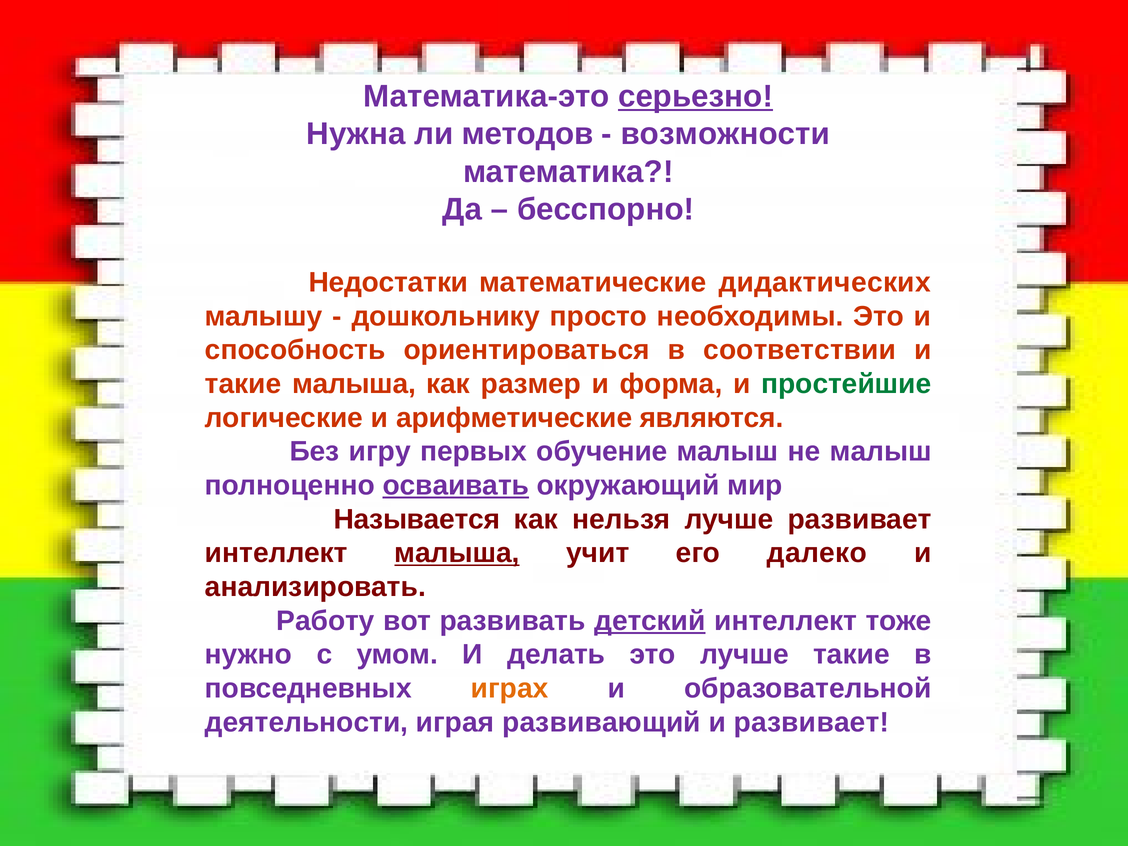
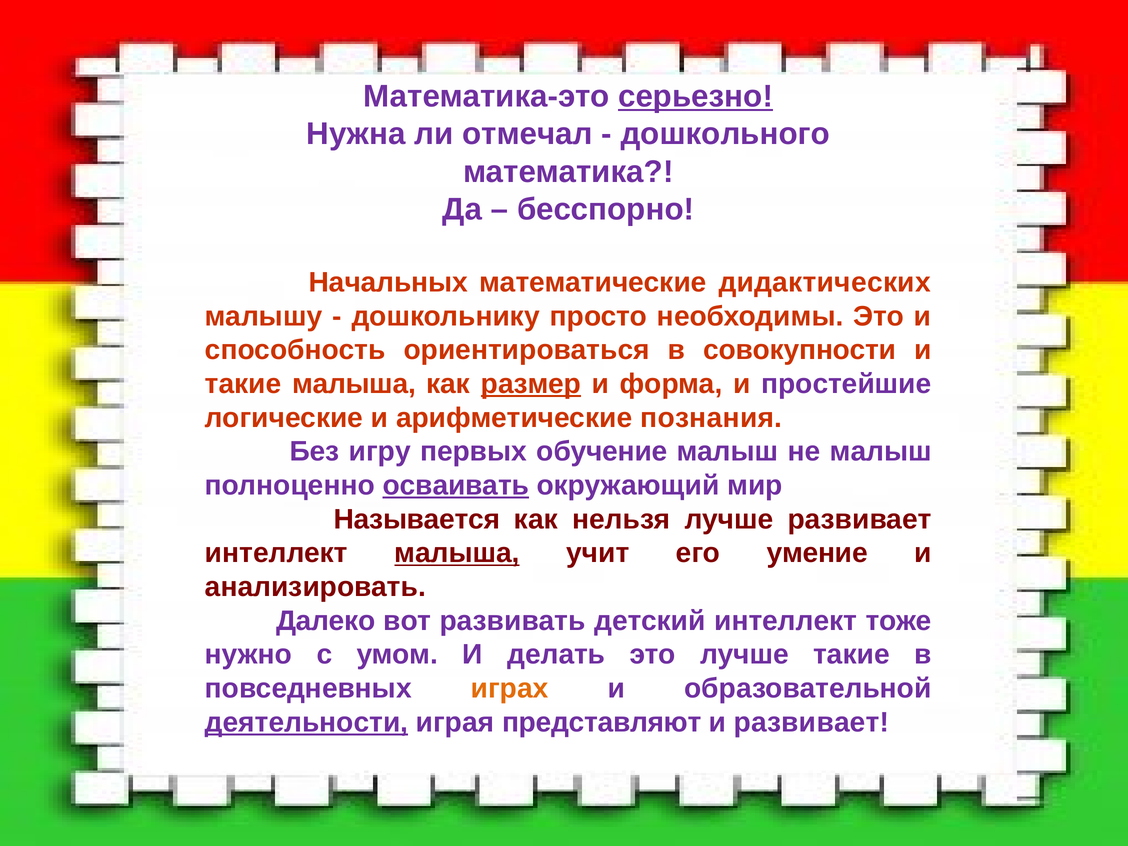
методов: методов -> отмечал (527, 134)
возможности: возможности -> дошкольного (725, 134)
Недостатки: Недостатки -> Начальных (388, 282)
соответствии: соответствии -> совокупности (800, 350)
размер underline: none -> present (531, 384)
простейшие colour: green -> purple (846, 384)
являются: являются -> познания (711, 418)
далеко: далеко -> умение (817, 553)
Работу: Работу -> Далеко (326, 621)
детский underline: present -> none (650, 621)
деятельности underline: none -> present (307, 722)
развивающий: развивающий -> представляют (602, 722)
